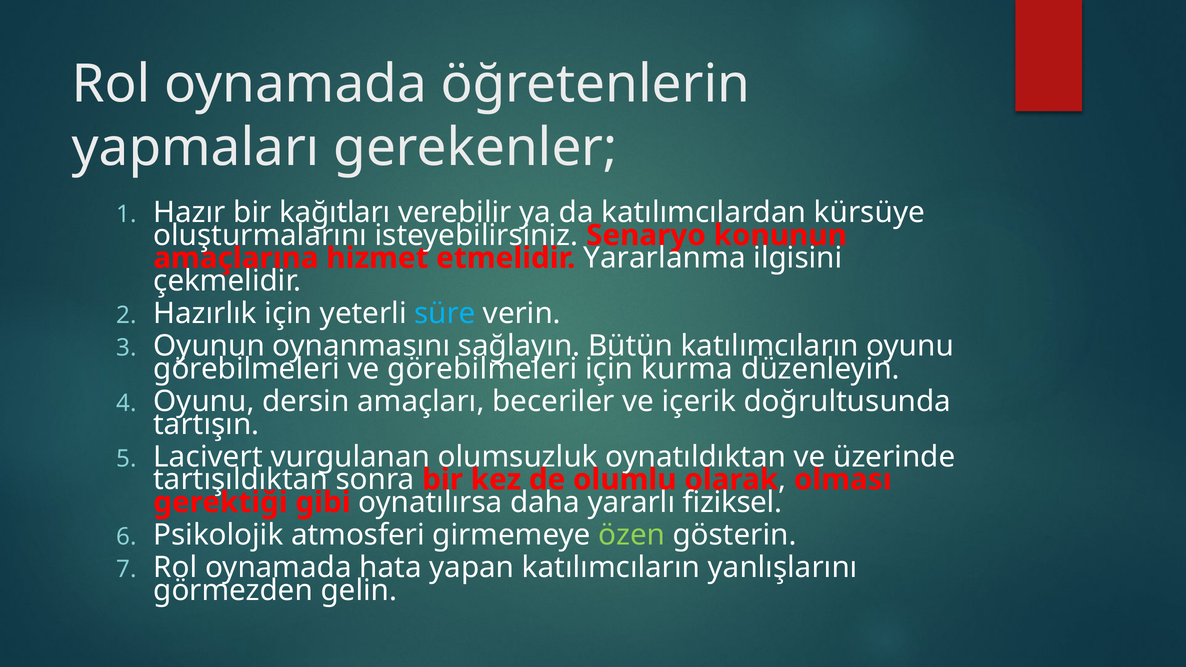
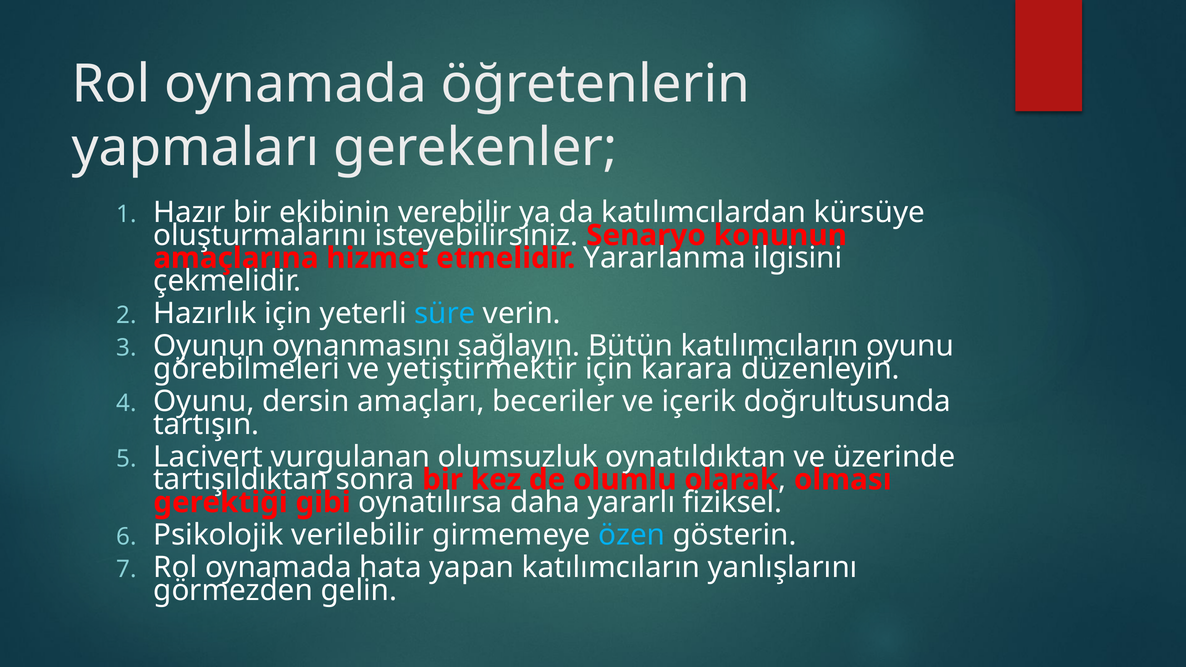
kağıtları: kağıtları -> ekibinin (335, 213)
ve görebilmeleri: görebilmeleri -> yetiştirmektir (482, 369)
kurma: kurma -> karara (687, 369)
atmosferi: atmosferi -> verilebilir (358, 535)
özen colour: light green -> light blue (632, 535)
